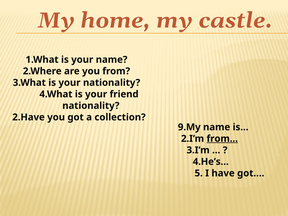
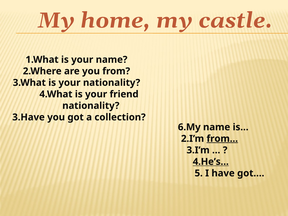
2.Have: 2.Have -> 3.Have (29, 117)
9.My: 9.My -> 6.My (189, 127)
4.He’s… underline: none -> present (211, 162)
